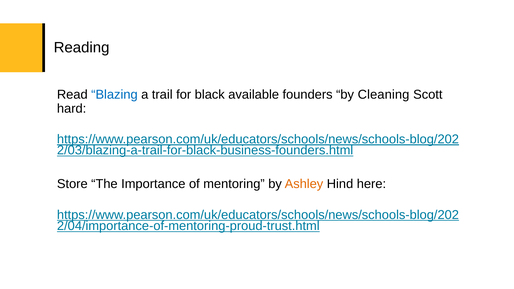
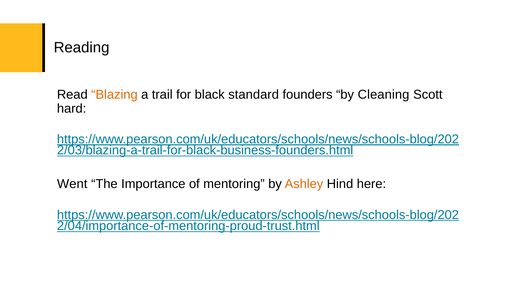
Blazing colour: blue -> orange (114, 95)
available: available -> standard (254, 95)
Store: Store -> Went (72, 184)
